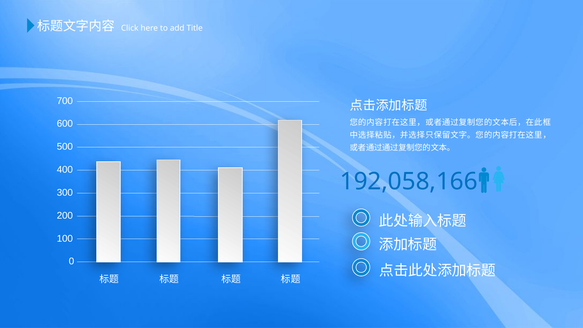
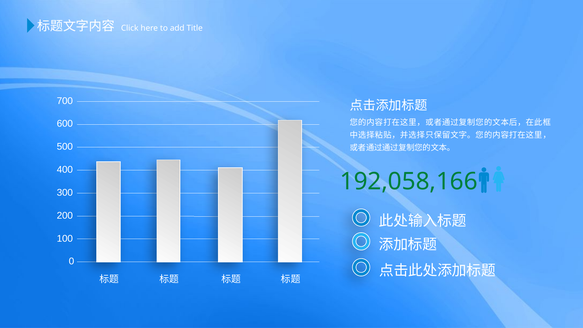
192,058,166 colour: blue -> green (409, 181)
